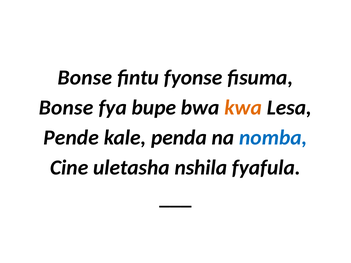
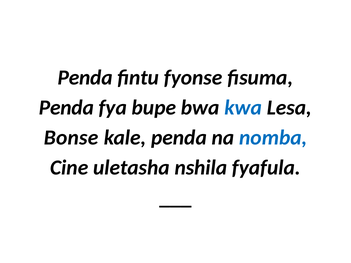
Bonse: Bonse -> Penda (85, 78)
Bonse: Bonse -> Penda (66, 108)
kwa colour: orange -> blue (243, 108)
Pende: Pende -> Bonse (71, 138)
